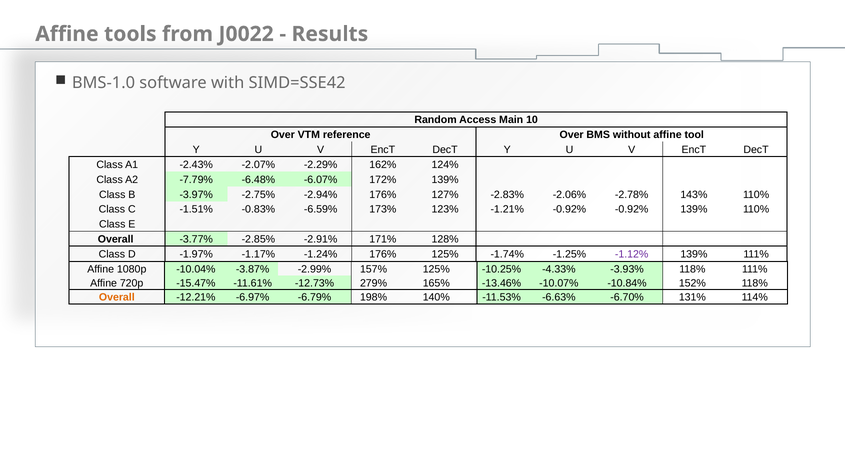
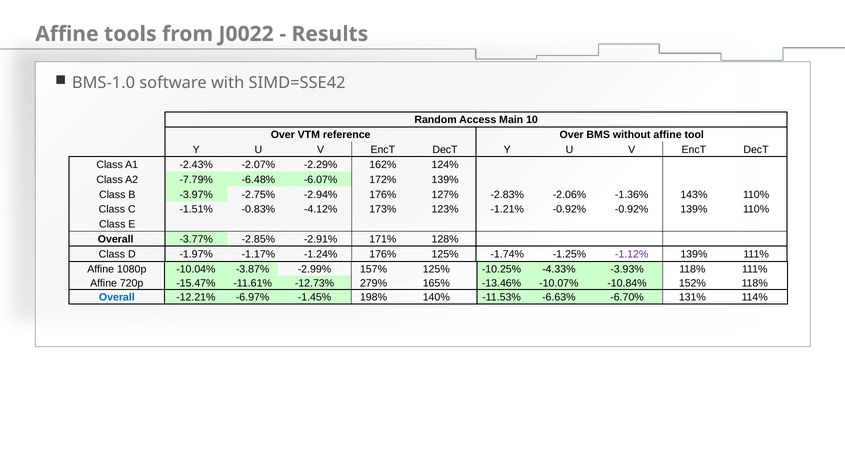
-2.78%: -2.78% -> -1.36% (632, 195)
-6.59%: -6.59% -> -4.12% (321, 210)
Overall colour: orange -> blue (117, 297)
-6.79%: -6.79% -> -1.45% (315, 297)
